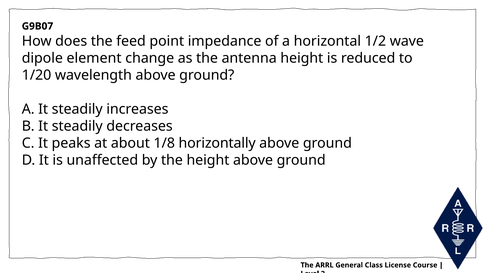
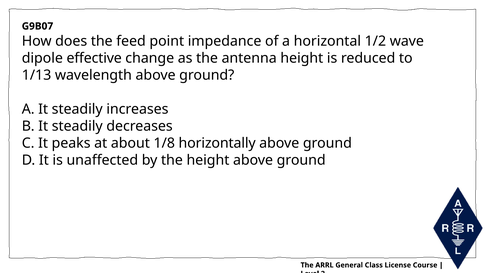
element: element -> effective (94, 58)
1/20: 1/20 -> 1/13 (37, 75)
